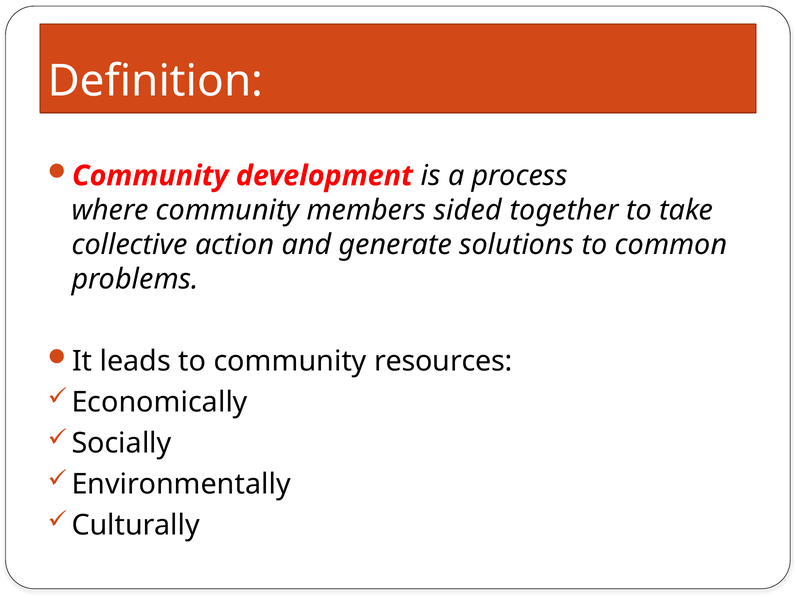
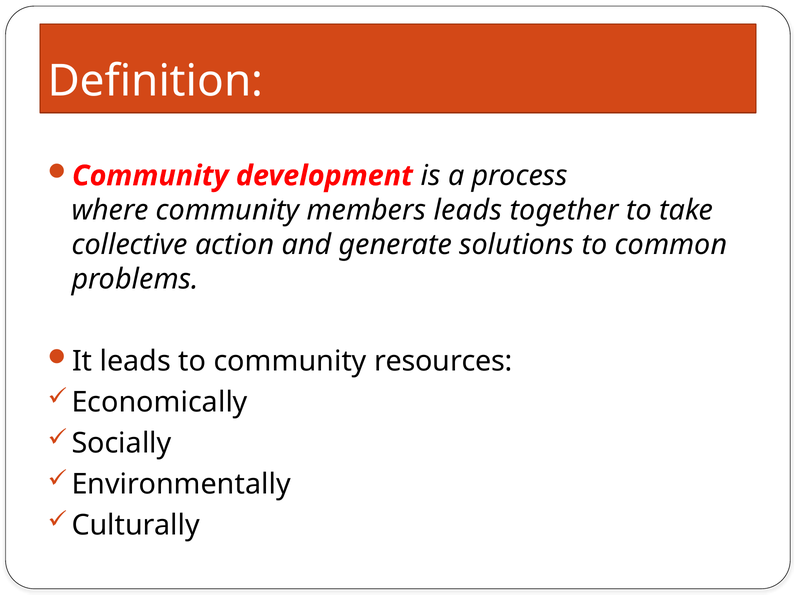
members sided: sided -> leads (468, 210)
